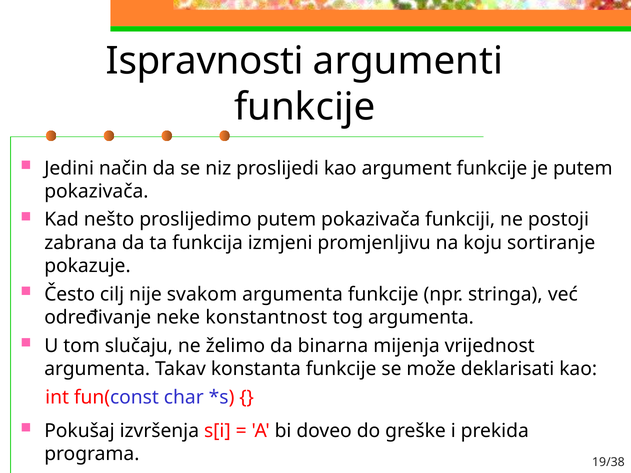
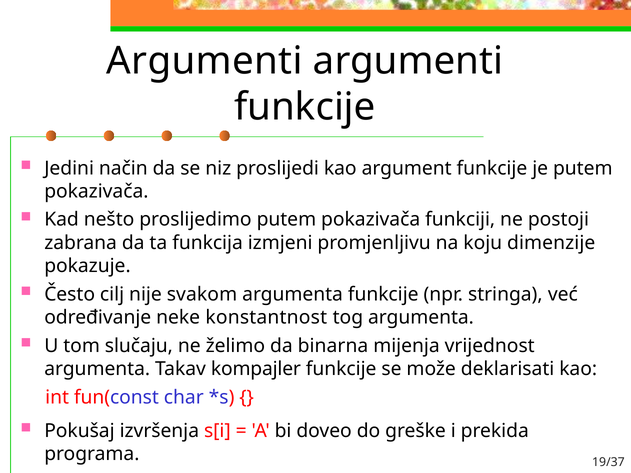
Ispravnosti: Ispravnosti -> Argumenti (205, 61)
sortiranje: sortiranje -> dimenzije (551, 243)
konstanta: konstanta -> kompajler (256, 369)
19/38: 19/38 -> 19/37 (608, 463)
